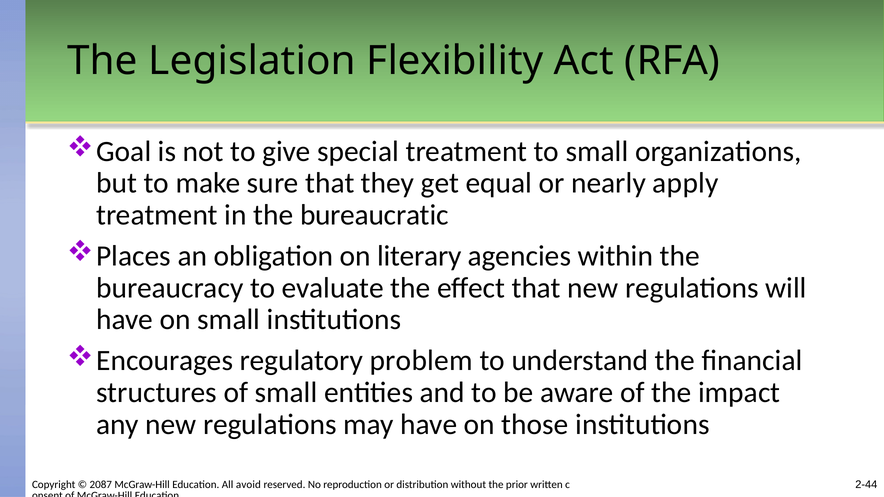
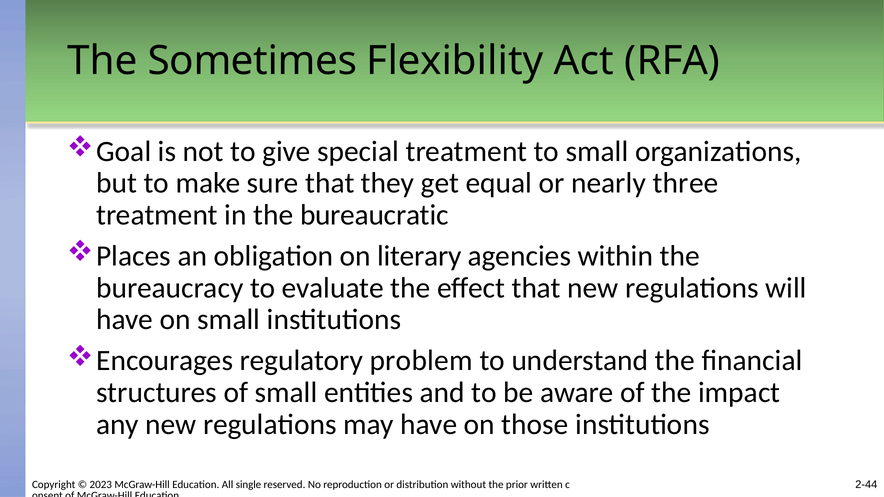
Legislation: Legislation -> Sometimes (252, 61)
apply: apply -> three (686, 183)
2087: 2087 -> 2023 (101, 485)
avoid: avoid -> single (249, 485)
